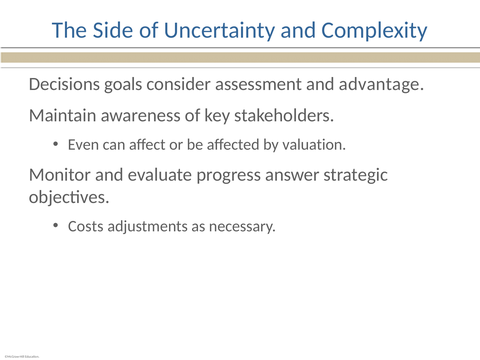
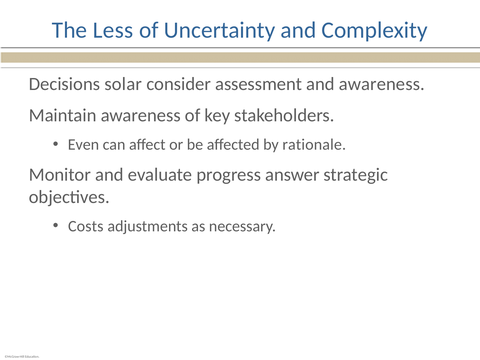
Side: Side -> Less (113, 30)
goals: goals -> solar (123, 84)
and advantage: advantage -> awareness (382, 84)
valuation: valuation -> rationale (314, 145)
